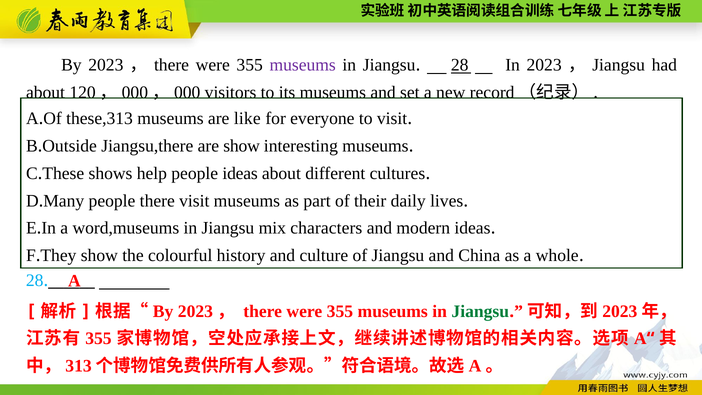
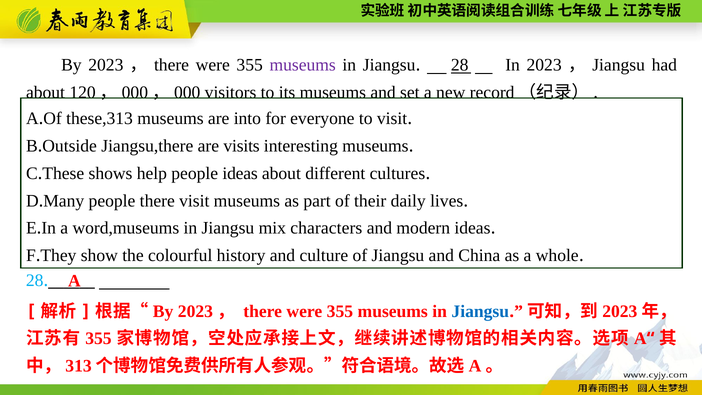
like: like -> into (247, 119)
are show: show -> visits (242, 146)
Jiangsu colour: green -> blue (480, 311)
